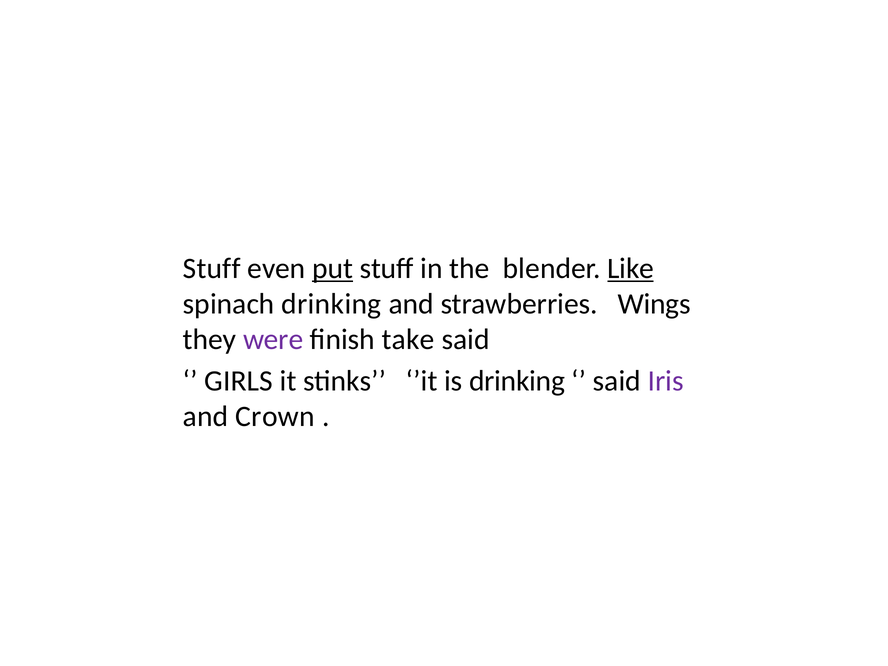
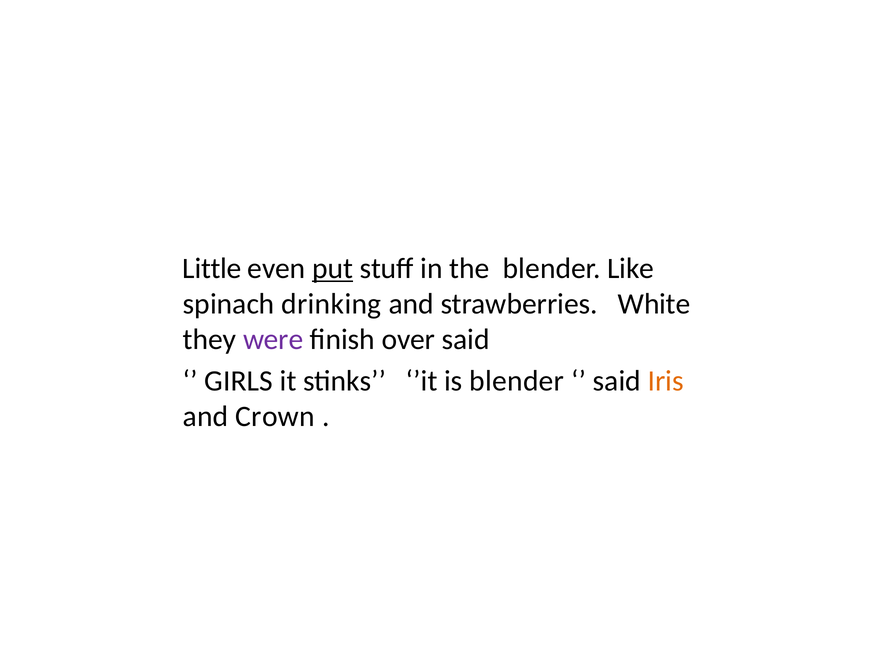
Stuff: Stuff -> Little (212, 268)
Like underline: present -> none (631, 268)
Wings: Wings -> White (654, 304)
take: take -> over (408, 340)
is drinking: drinking -> blender (517, 381)
Iris colour: purple -> orange (666, 381)
